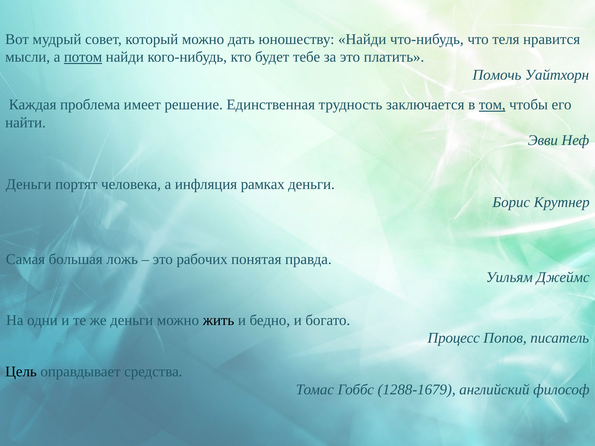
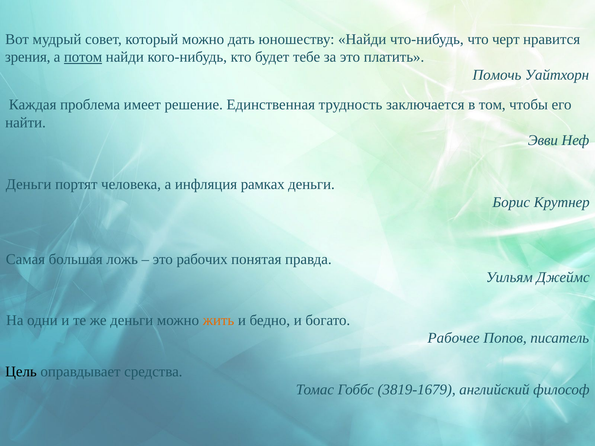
теля: теля -> черт (506, 39)
мысли: мысли -> зрения (28, 57)
том underline: present -> none (492, 105)
жить colour: black -> orange (219, 320)
Процесс: Процесс -> Рабочее (454, 338)
1288-1679: 1288-1679 -> 3819-1679 (417, 390)
